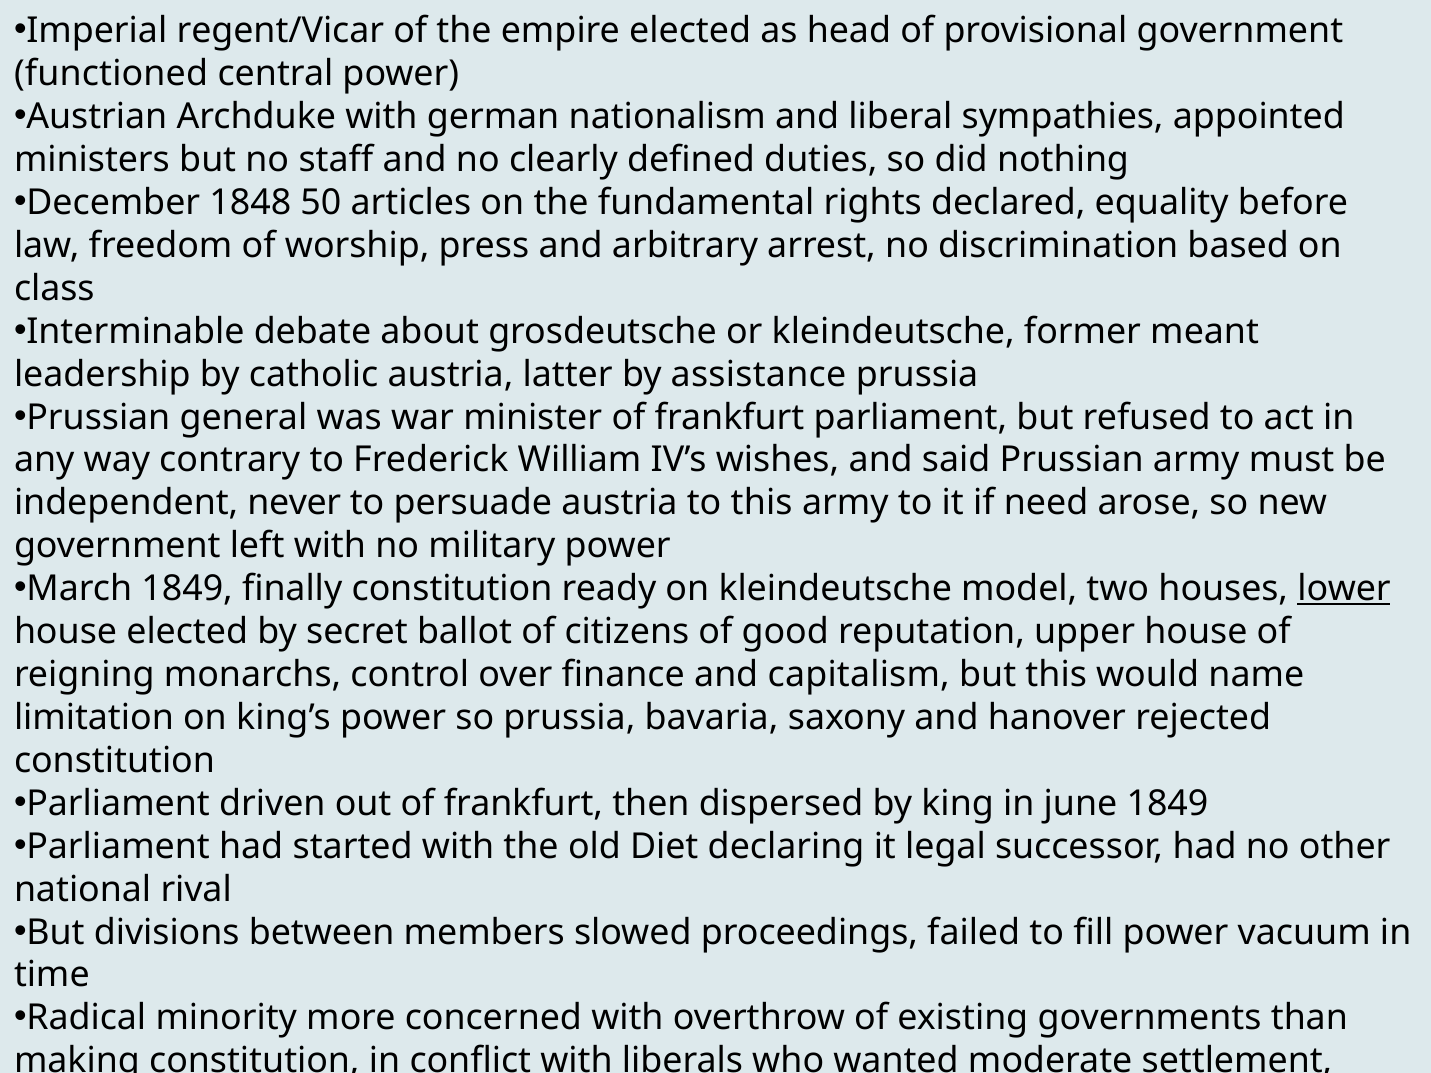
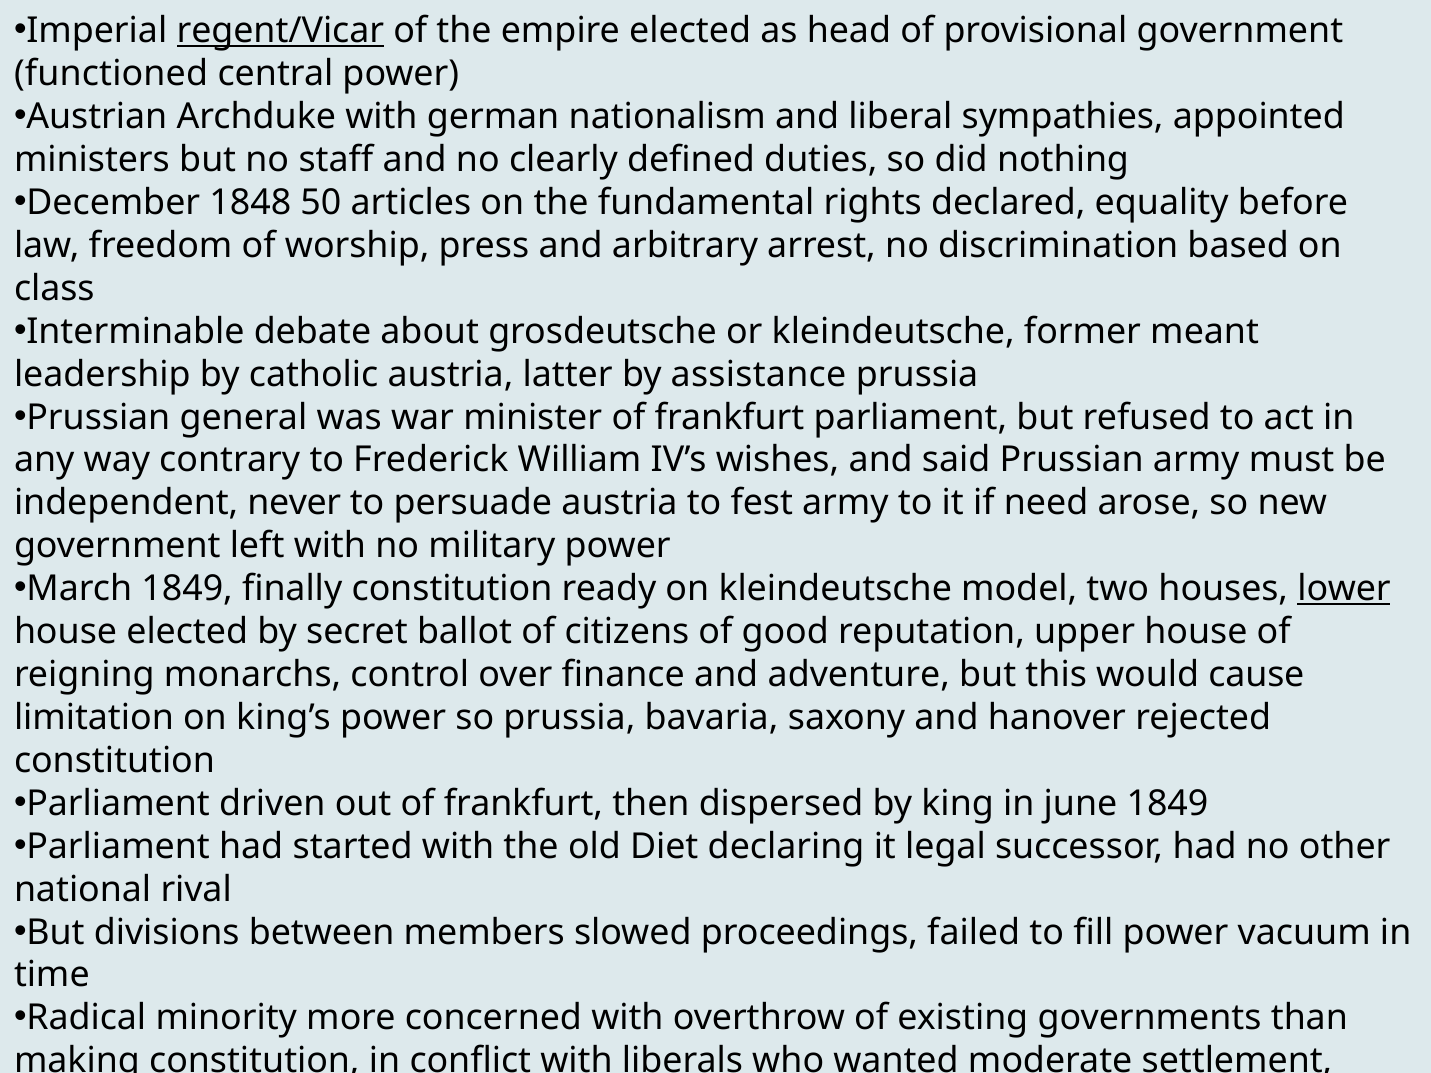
regent/Vicar underline: none -> present (280, 31)
to this: this -> fest (762, 503)
capitalism: capitalism -> adventure (859, 675)
name: name -> cause (1256, 675)
